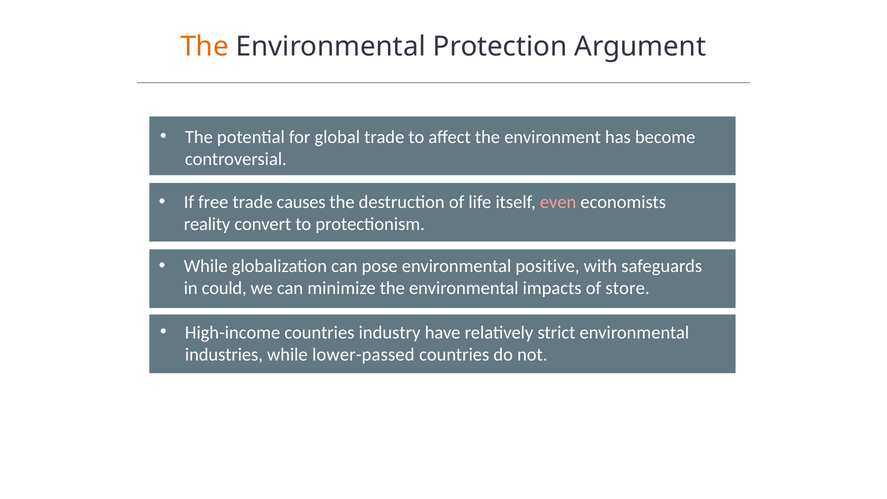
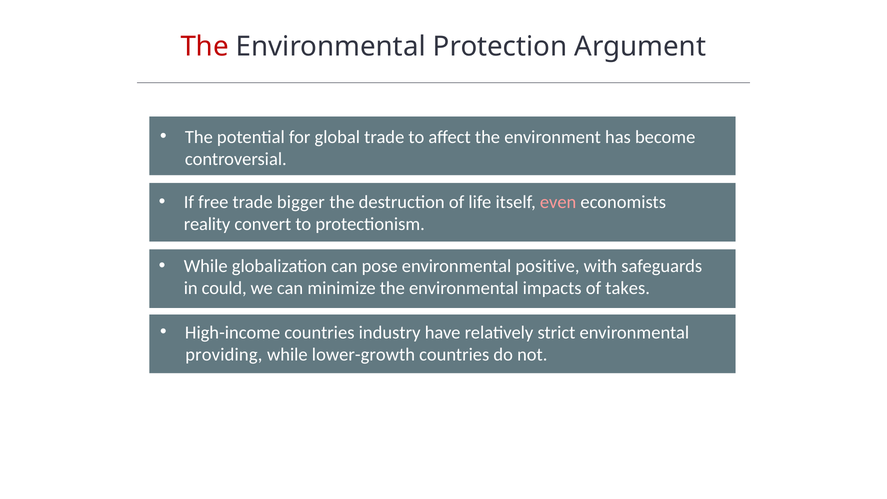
The colour: orange -> red (205, 47)
causes: causes -> bigger (301, 202)
store: store -> takes (628, 288)
industries: industries -> providing (224, 355)
lower-passed: lower-passed -> lower-growth (363, 355)
